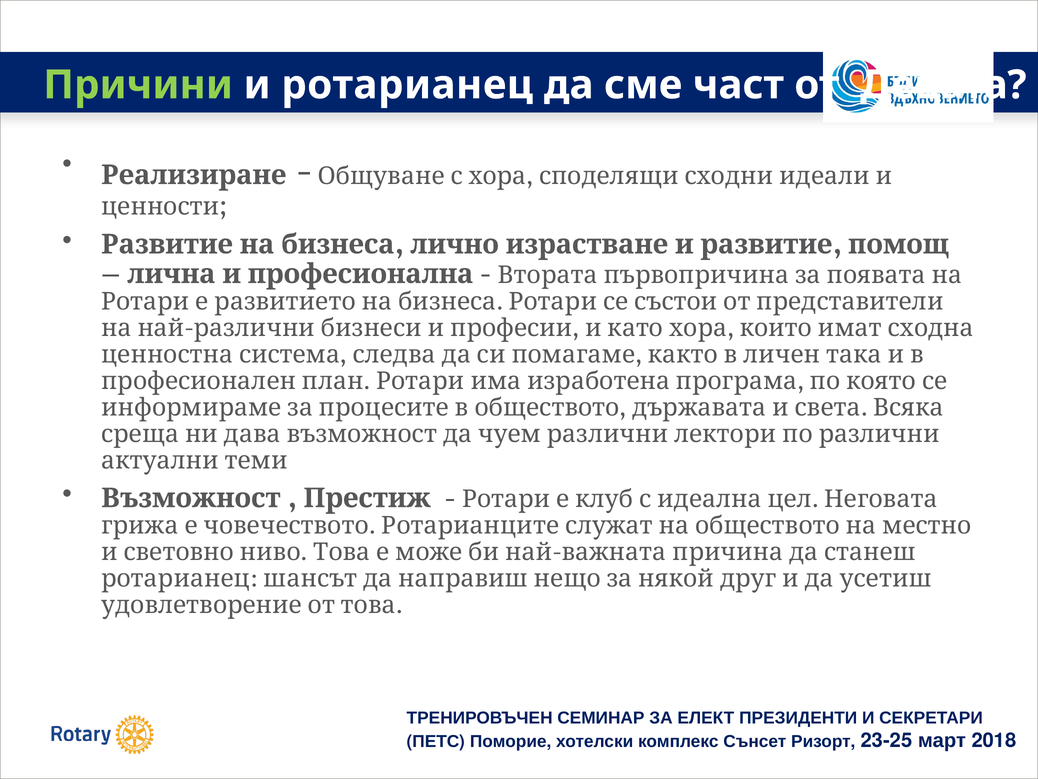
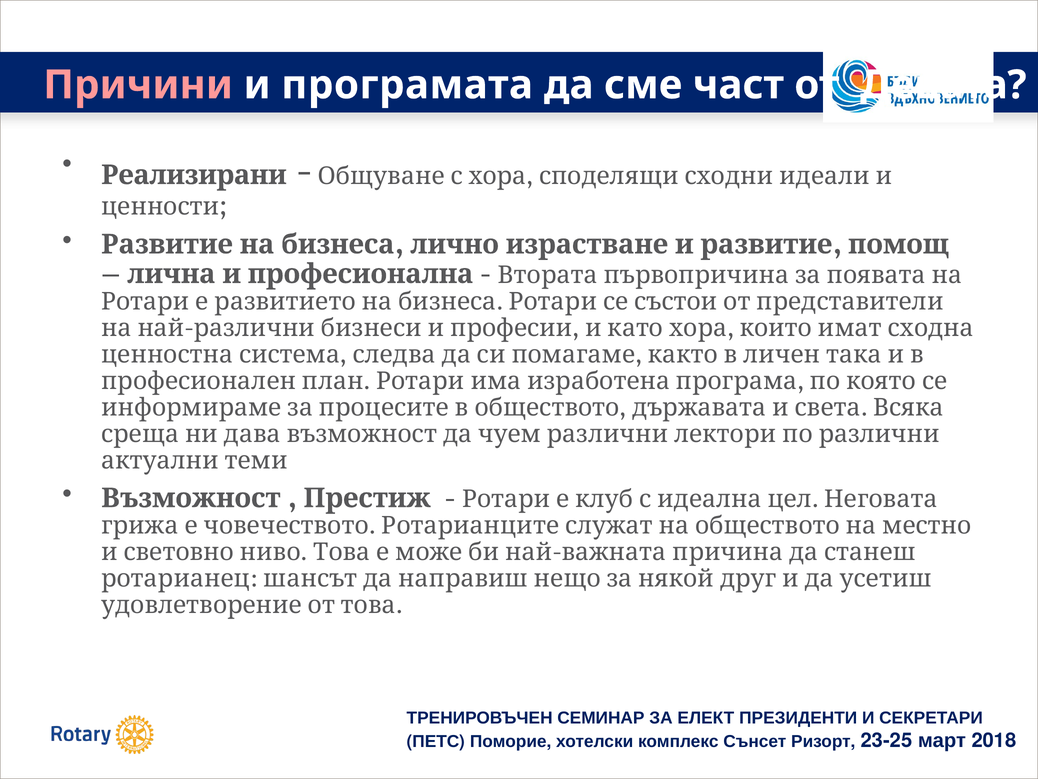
Причини colour: light green -> pink (138, 85)
и ротарианец: ротарианец -> програмата (407, 85)
Реализиране: Реализиране -> Реализирани (194, 175)
